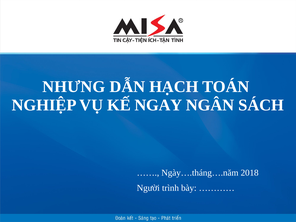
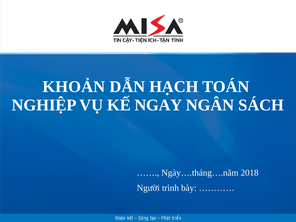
NHƯNG: NHƯNG -> KHOẢN (74, 87)
